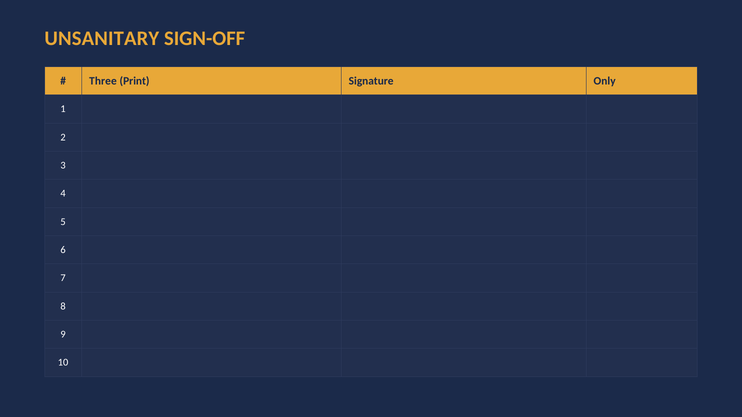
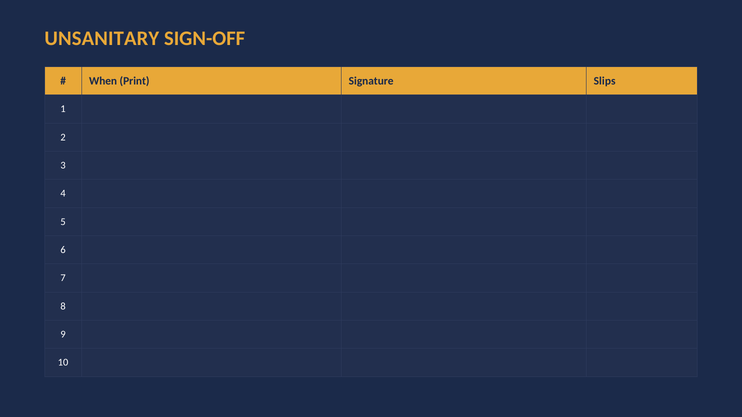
Three: Three -> When (103, 81)
Only: Only -> Slips (605, 81)
